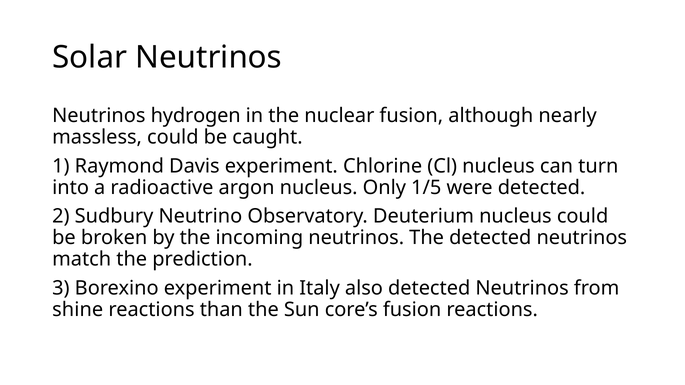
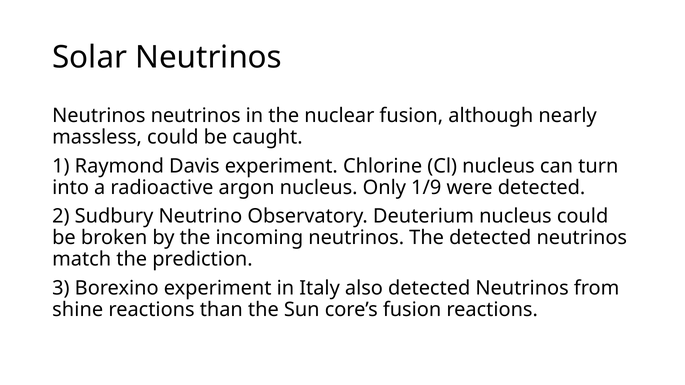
hydrogen: hydrogen -> neutrinos (196, 116)
1/5: 1/5 -> 1/9 (426, 188)
